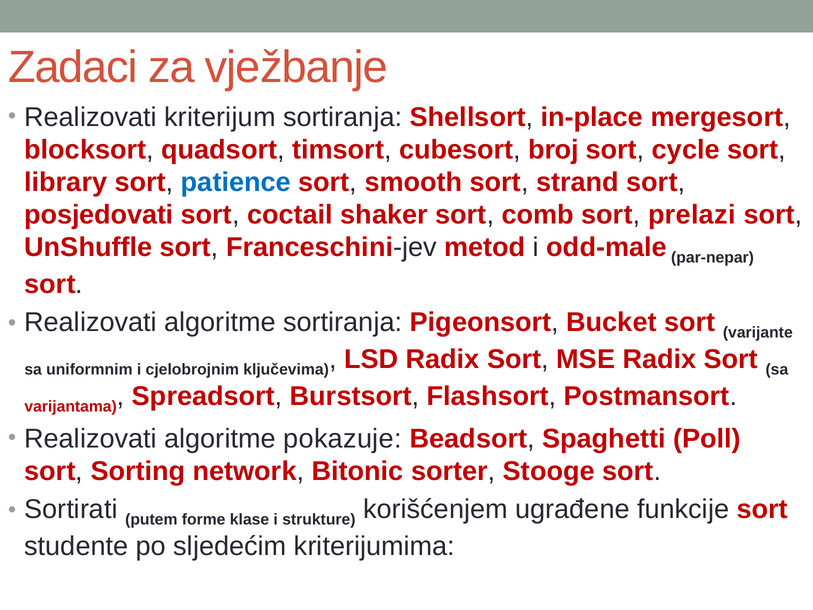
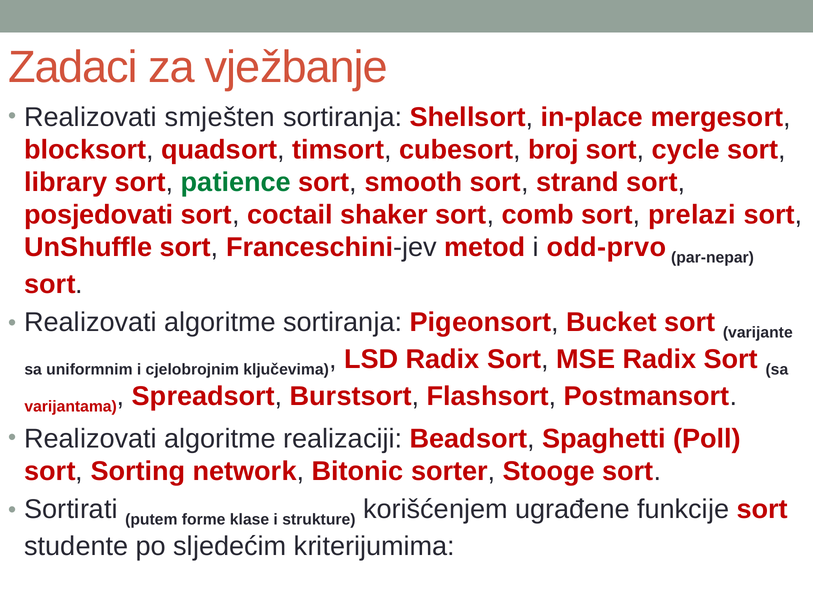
kriterijum: kriterijum -> smješten (220, 117)
patience colour: blue -> green (236, 182)
odd-male: odd-male -> odd-prvo (606, 247)
pokazuje: pokazuje -> realizaciji (343, 438)
